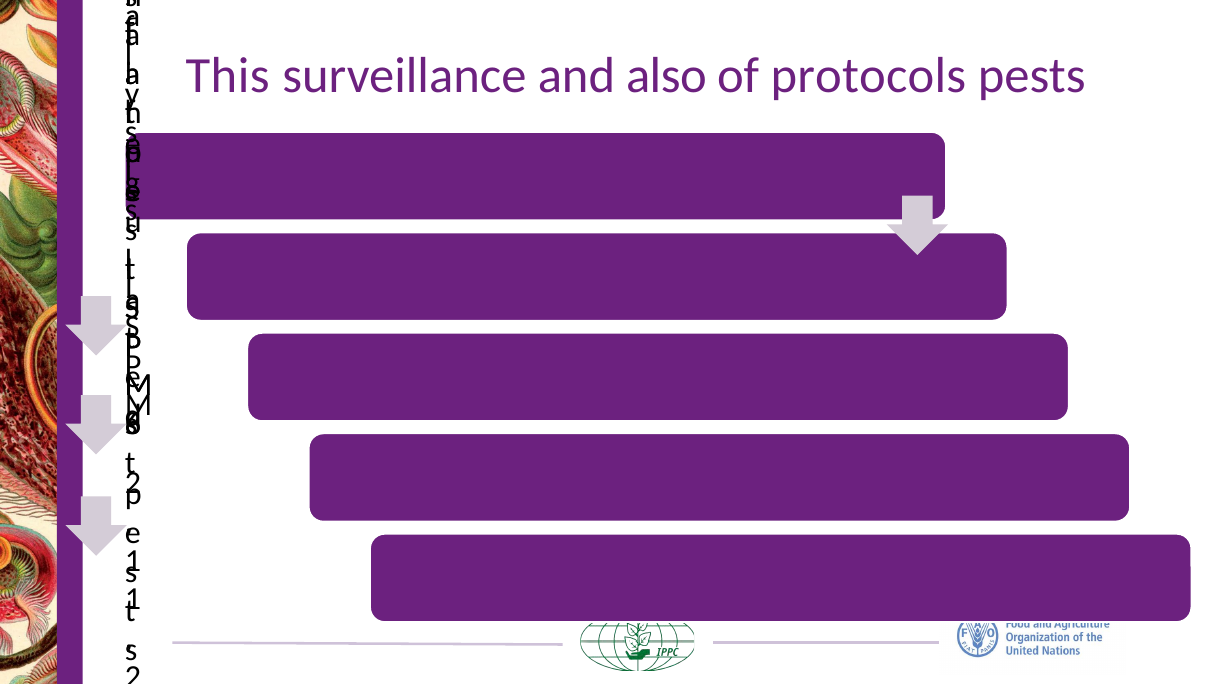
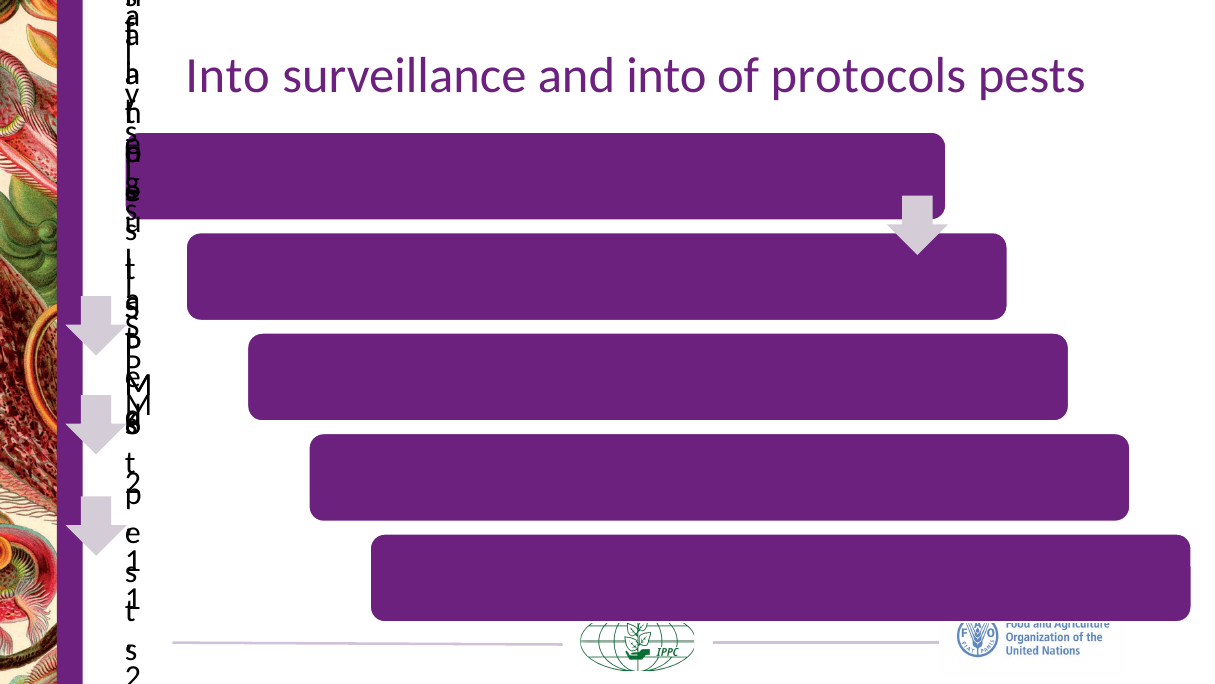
This: This -> Into (228, 76)
and also: also -> into (666, 76)
